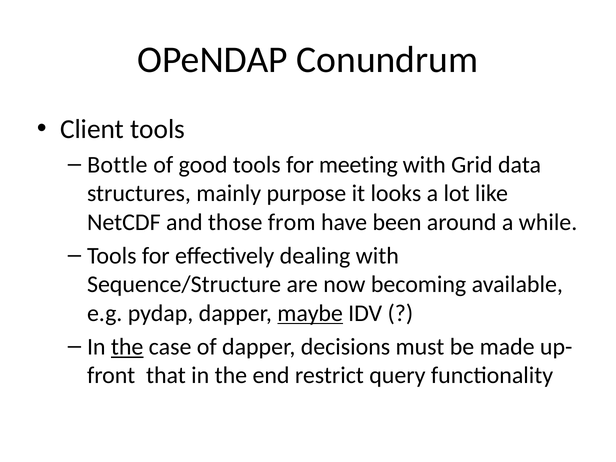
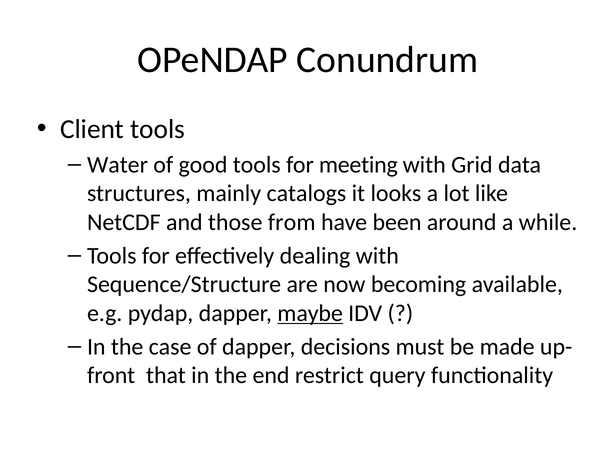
Bottle: Bottle -> Water (117, 165)
purpose: purpose -> catalogs (306, 193)
the underline: present -> none (127, 347)
